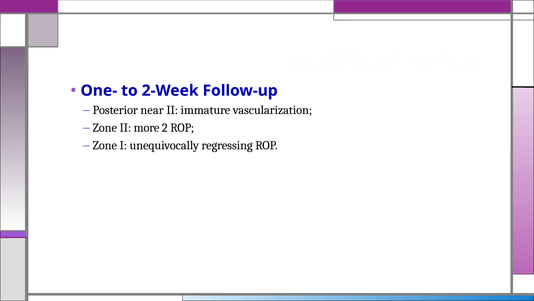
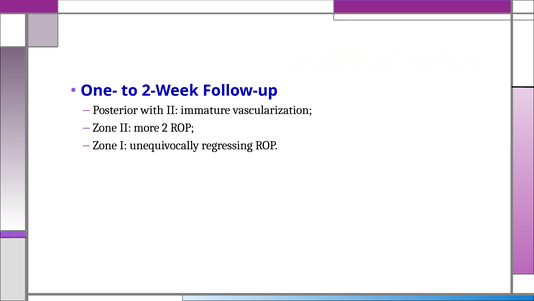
near: near -> with (152, 110)
